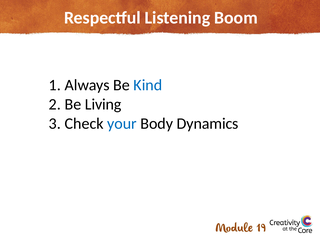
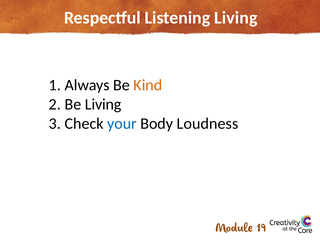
Listening Boom: Boom -> Living (236, 18)
Kind colour: blue -> orange (148, 85)
Dynamics: Dynamics -> Loudness (207, 124)
